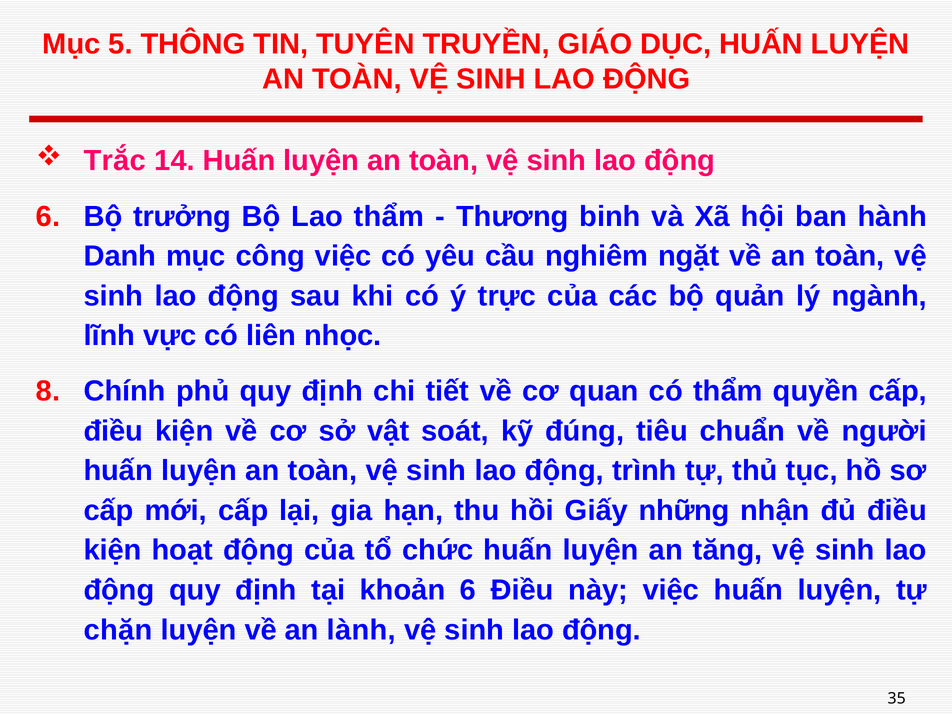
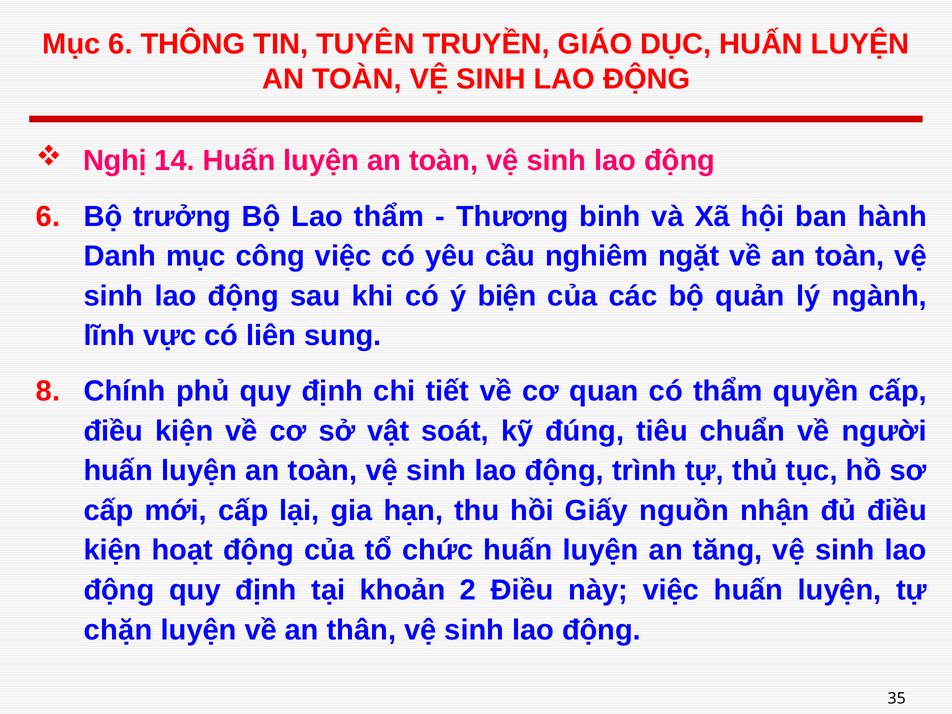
Mục 5: 5 -> 6 (121, 44)
Trắc: Trắc -> Nghị (115, 161)
trực: trực -> biện (507, 296)
nhọc: nhọc -> sung (343, 336)
những: những -> nguồn (684, 511)
khoản 6: 6 -> 2 (468, 590)
lành: lành -> thân (361, 630)
